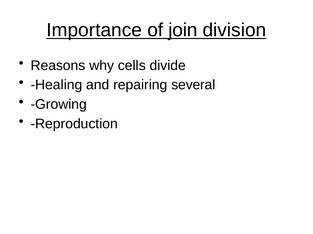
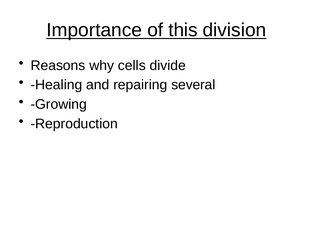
join: join -> this (183, 30)
